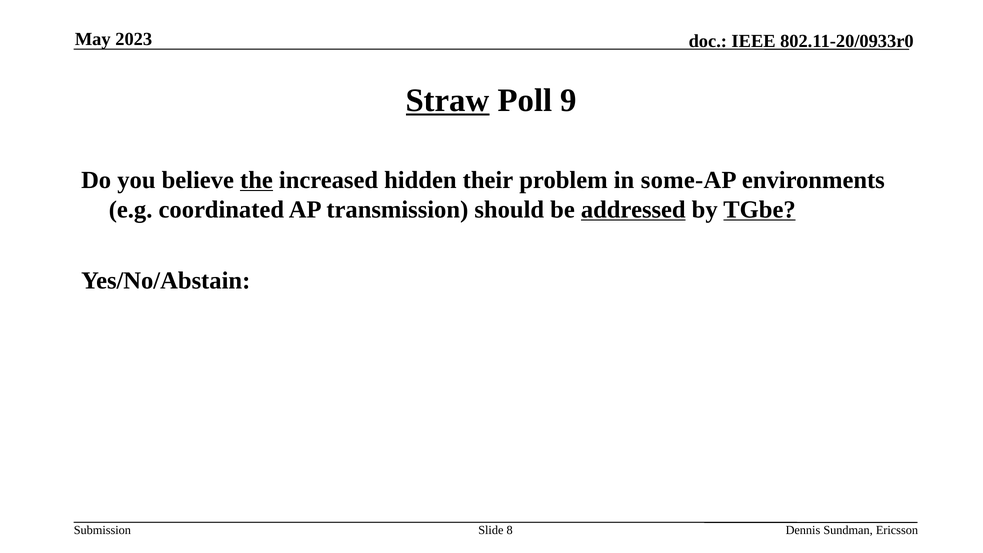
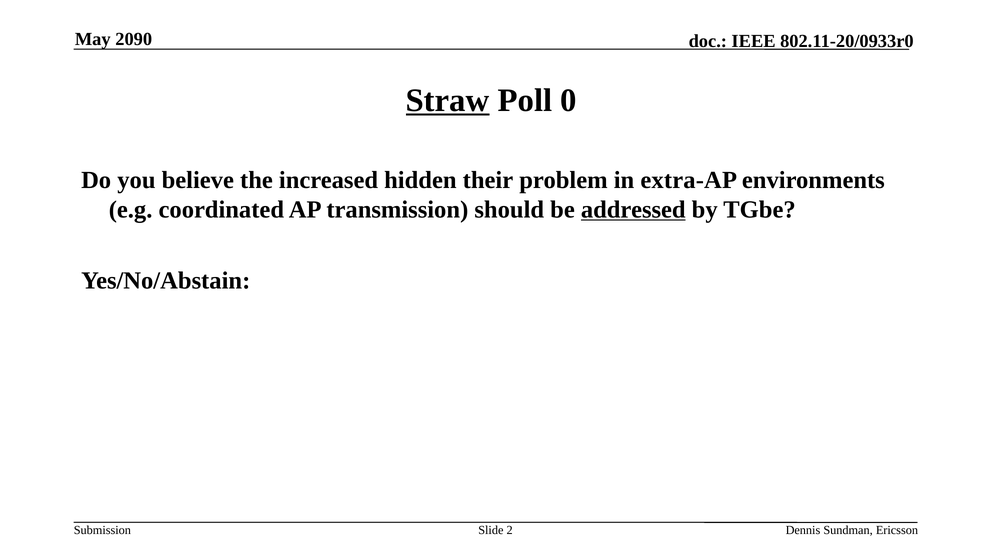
2023: 2023 -> 2090 (134, 39)
9: 9 -> 0 (569, 100)
the underline: present -> none (256, 180)
some-AP: some-AP -> extra-AP (689, 180)
TGbe underline: present -> none (760, 209)
8: 8 -> 2 (510, 530)
